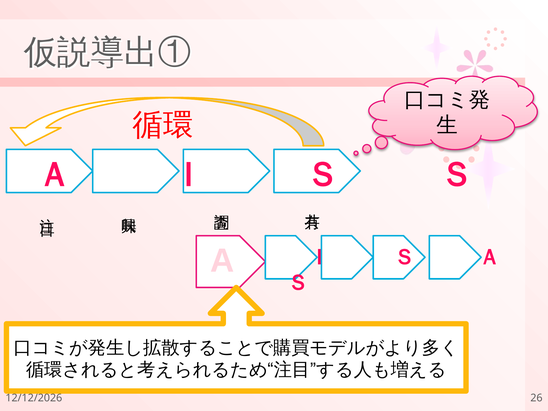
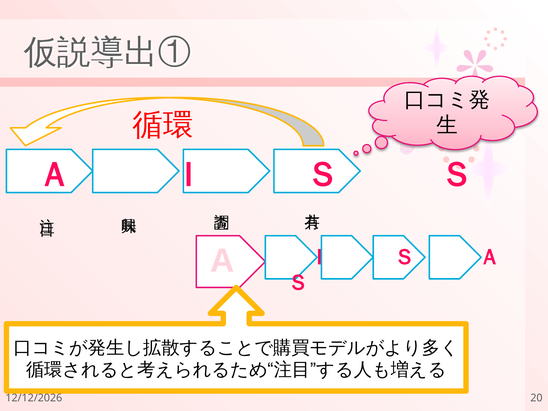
26: 26 -> 20 (536, 398)
